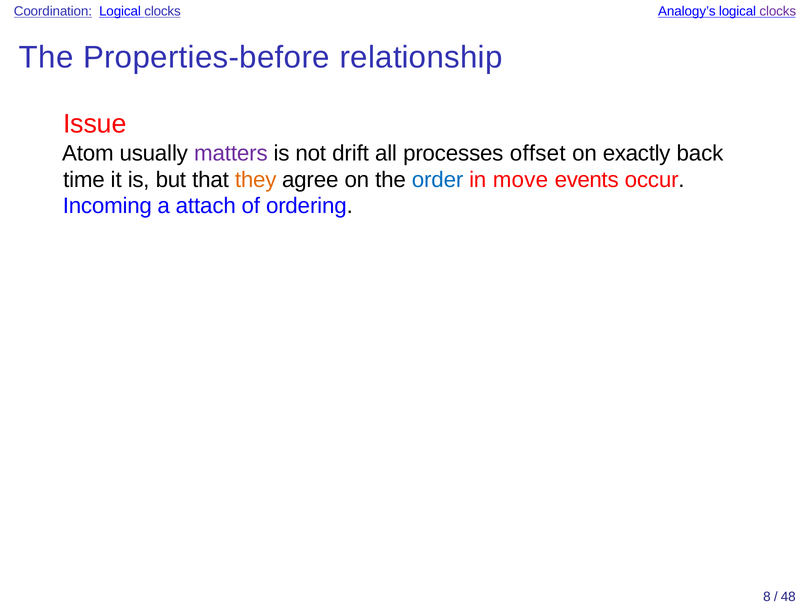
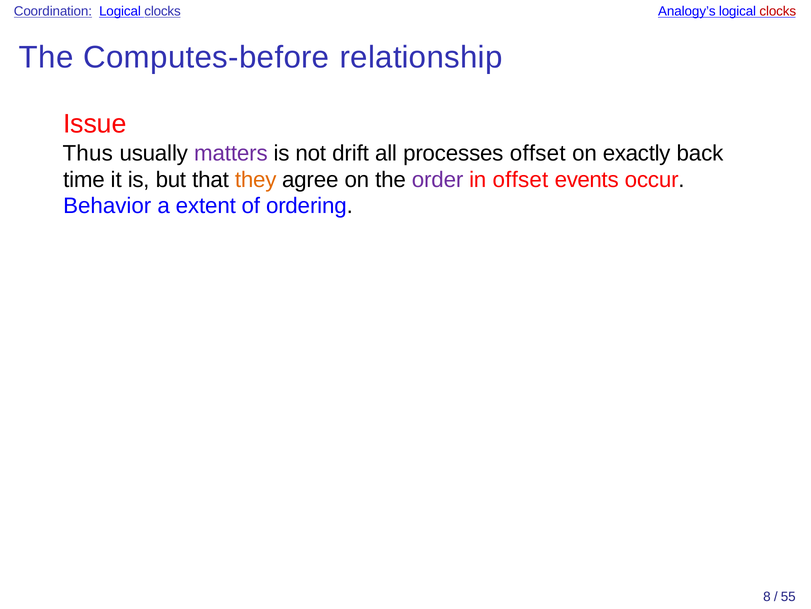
clocks colour: purple -> red (778, 11)
Properties-before: Properties-before -> Computes-before (206, 57)
Atom: Atom -> Thus (88, 153)
order colour: blue -> purple (438, 180)
in move: move -> offset (520, 180)
Incoming: Incoming -> Behavior (107, 206)
attach: attach -> extent (206, 206)
48: 48 -> 55 (788, 597)
